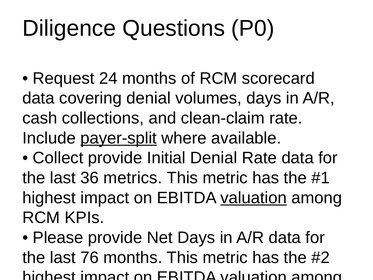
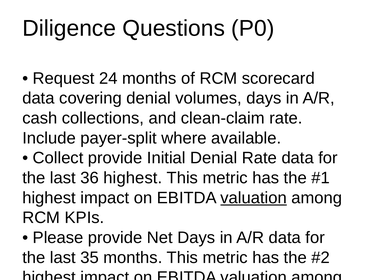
payer-split underline: present -> none (119, 138)
36 metrics: metrics -> highest (133, 178)
76: 76 -> 35 (90, 257)
